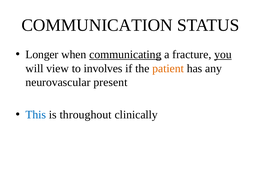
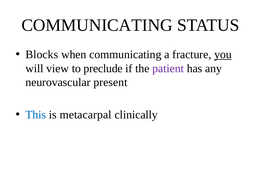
COMMUNICATION: COMMUNICATION -> COMMUNICATING (97, 25)
Longer: Longer -> Blocks (42, 55)
communicating underline: present -> none (125, 55)
involves: involves -> preclude (103, 69)
patient colour: orange -> purple (168, 69)
throughout: throughout -> metacarpal (86, 115)
